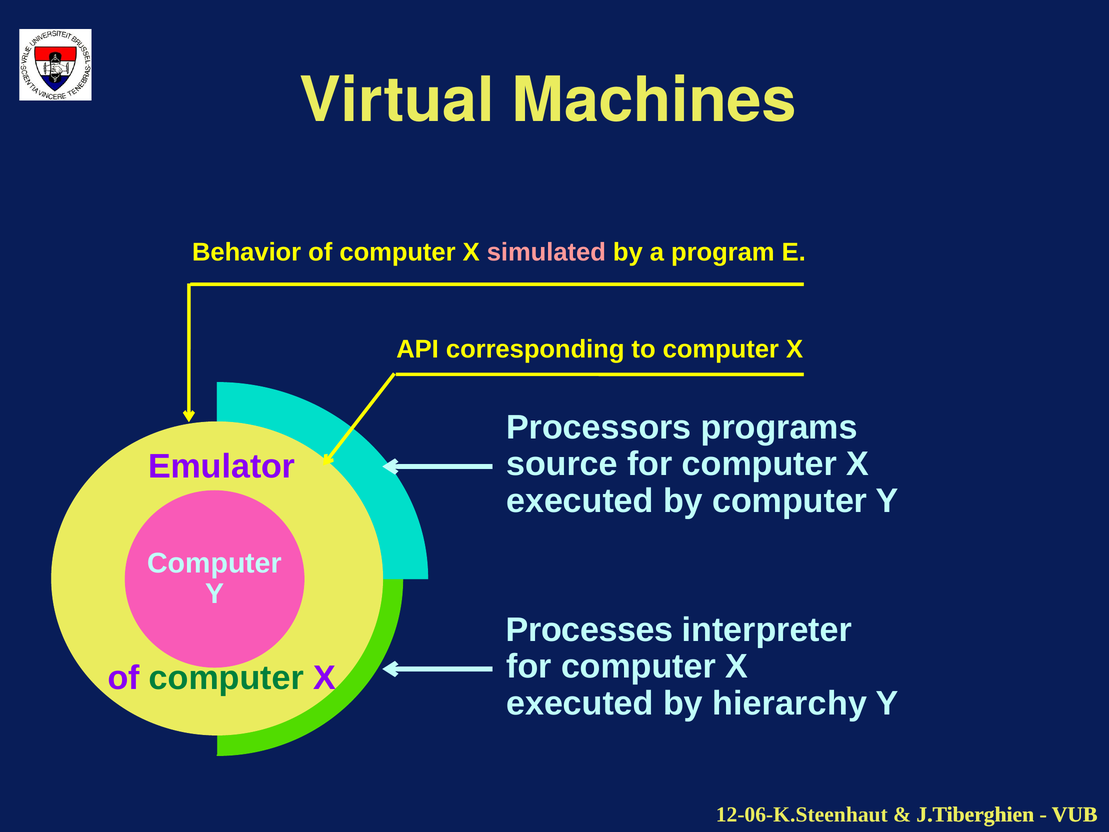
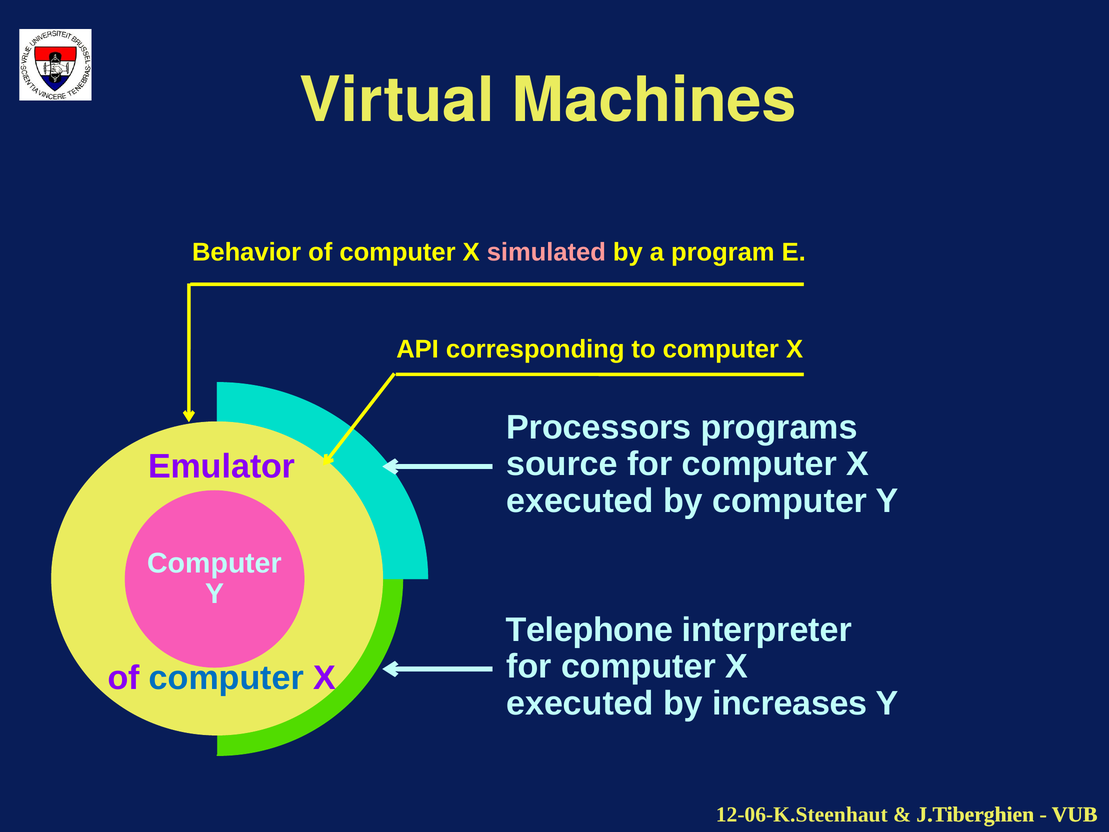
Processes: Processes -> Telephone (590, 630)
computer colour: green -> blue (226, 678)
hierarchy: hierarchy -> increases (790, 703)
